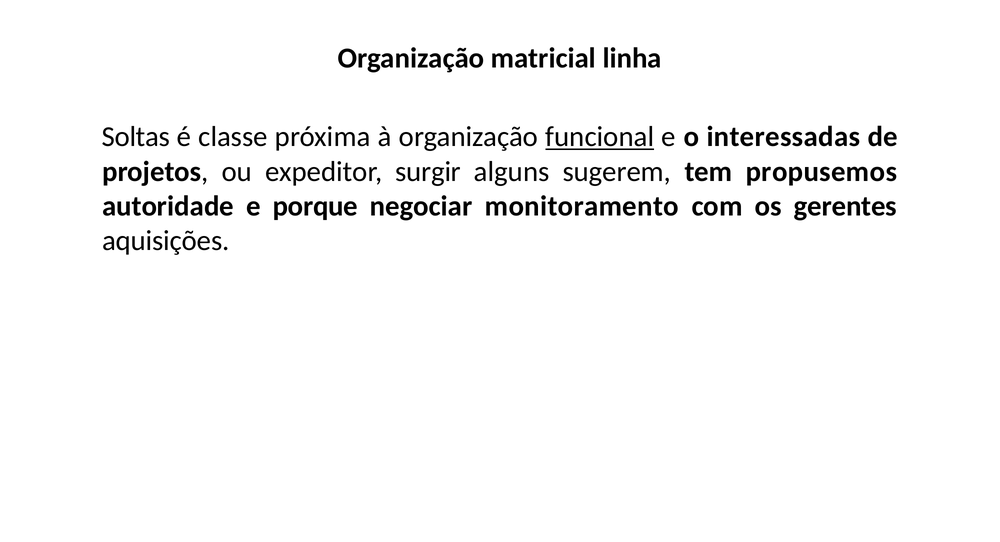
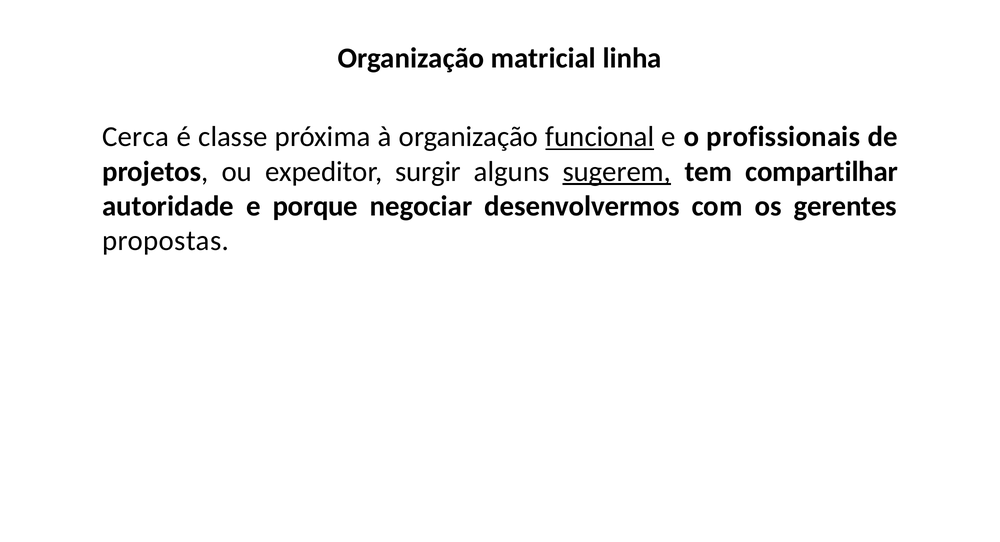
Soltas: Soltas -> Cerca (136, 137)
interessadas: interessadas -> profissionais (783, 137)
sugerem underline: none -> present (617, 172)
propusemos: propusemos -> compartilhar (822, 172)
monitoramento: monitoramento -> desenvolvermos (582, 206)
aquisições: aquisições -> propostas (166, 241)
